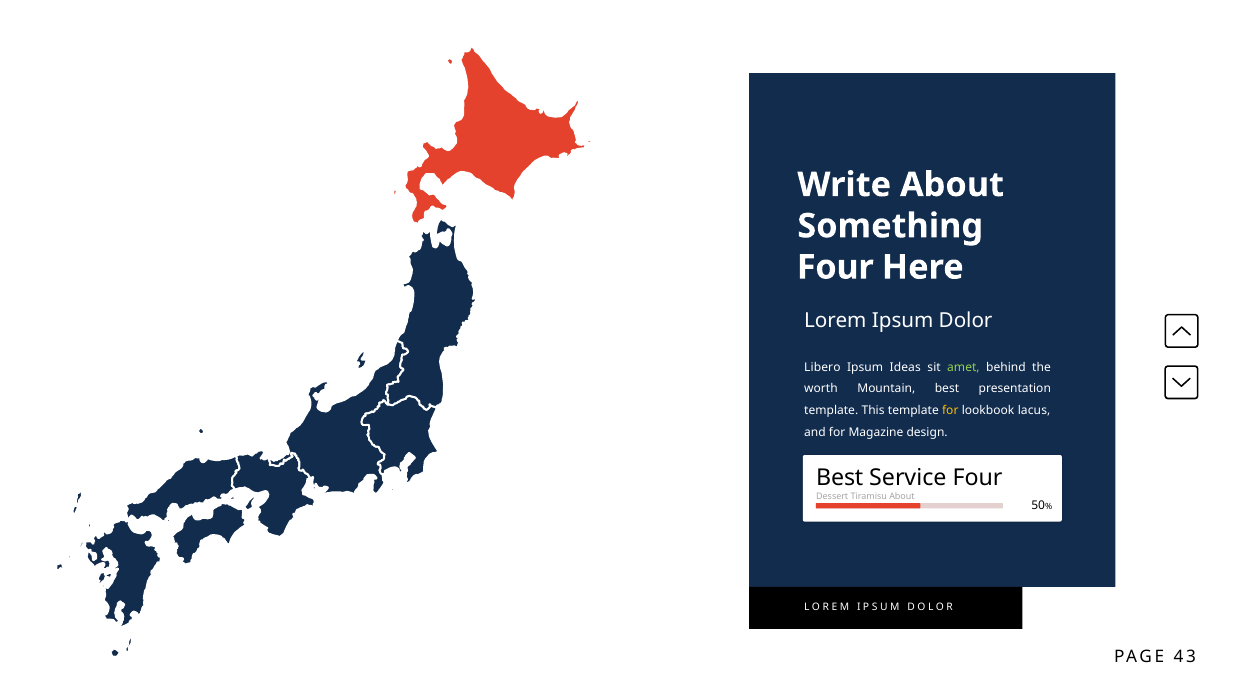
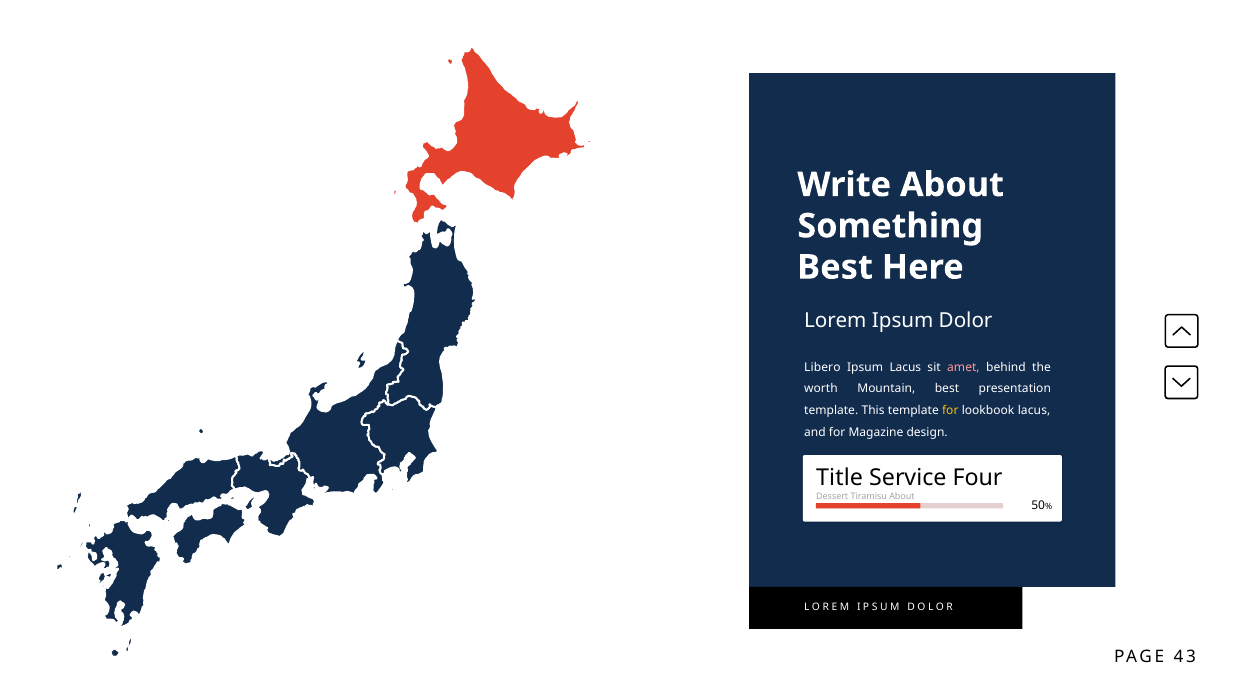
Four: Four -> Best (835, 267)
Ipsum Ideas: Ideas -> Lacus (905, 367)
amet colour: light green -> pink (963, 367)
Best: Best -> Title (840, 478)
